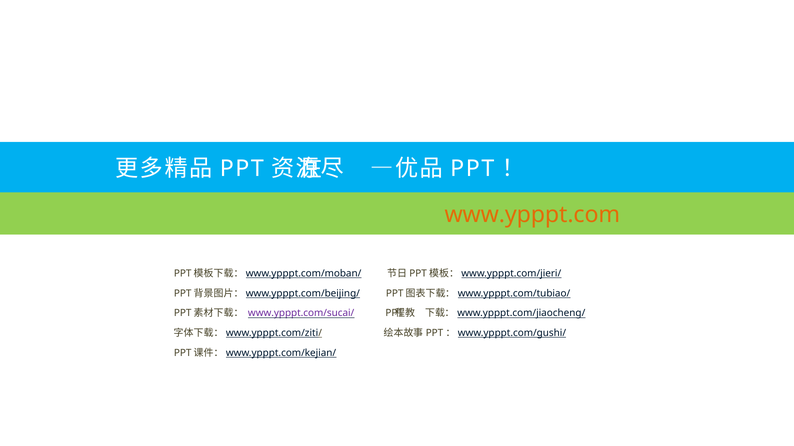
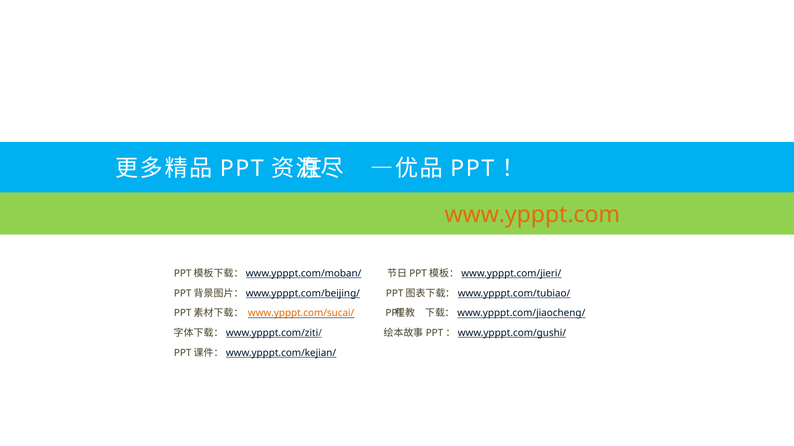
www.ypppt.com/sucai/ colour: purple -> orange (301, 314)
